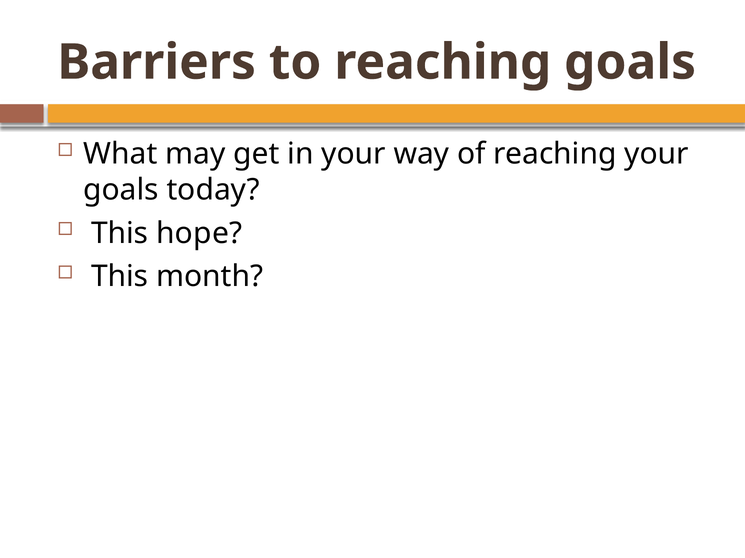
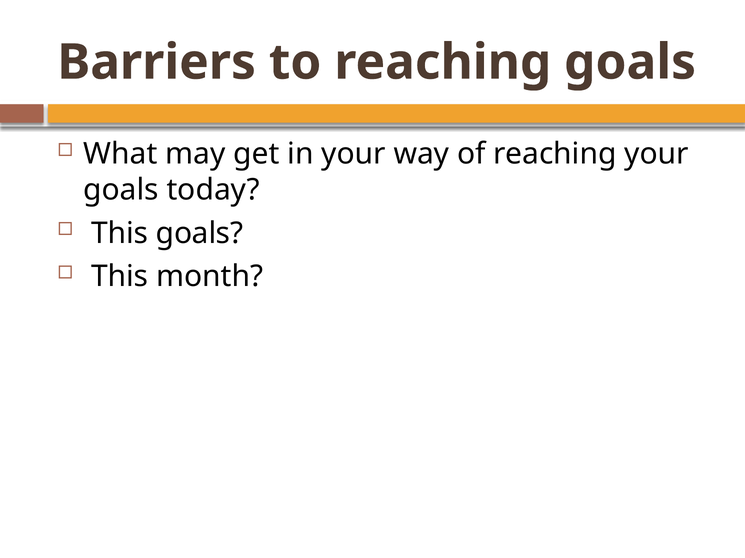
This hope: hope -> goals (200, 233)
